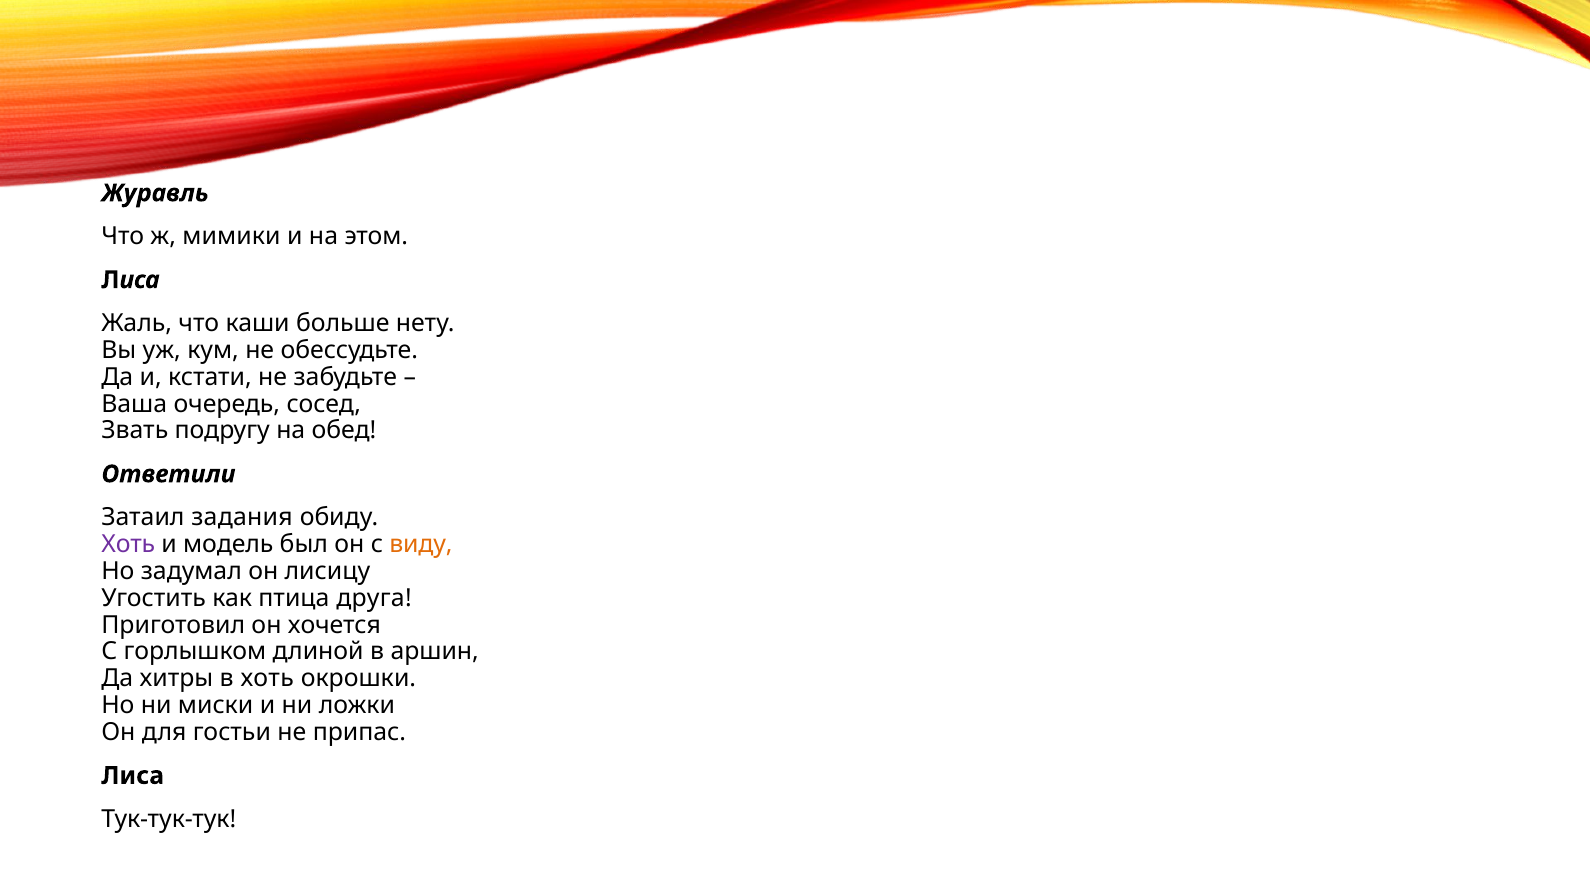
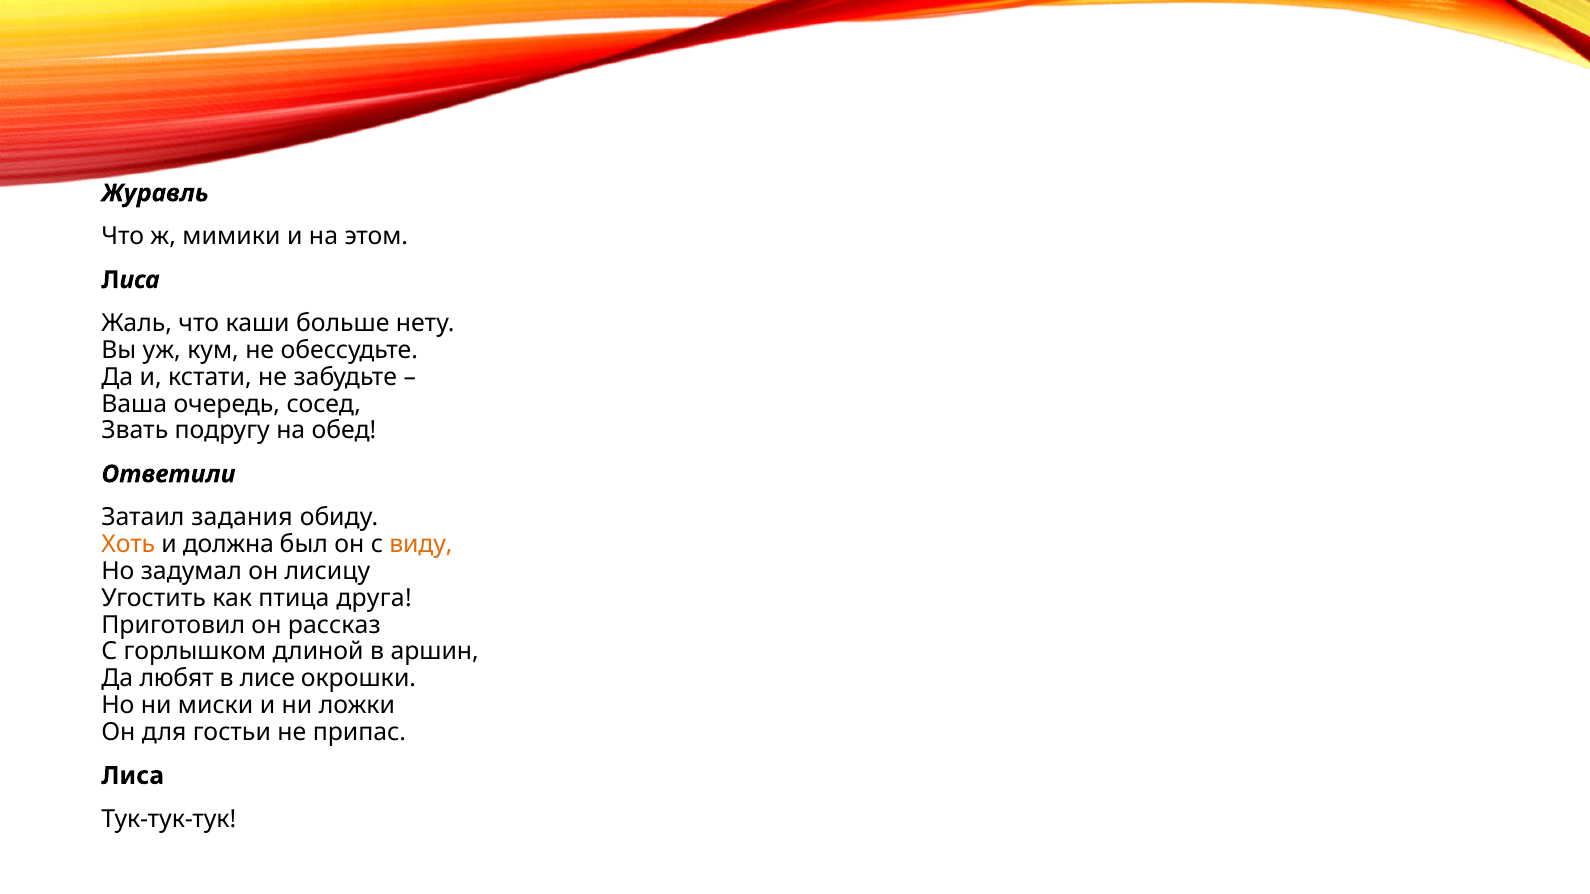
Хоть colour: purple -> orange (128, 545)
модель: модель -> должна (228, 545)
хочется: хочется -> рассказ (334, 625)
хитры: хитры -> любят (177, 679)
в хоть: хоть -> лисе (267, 679)
